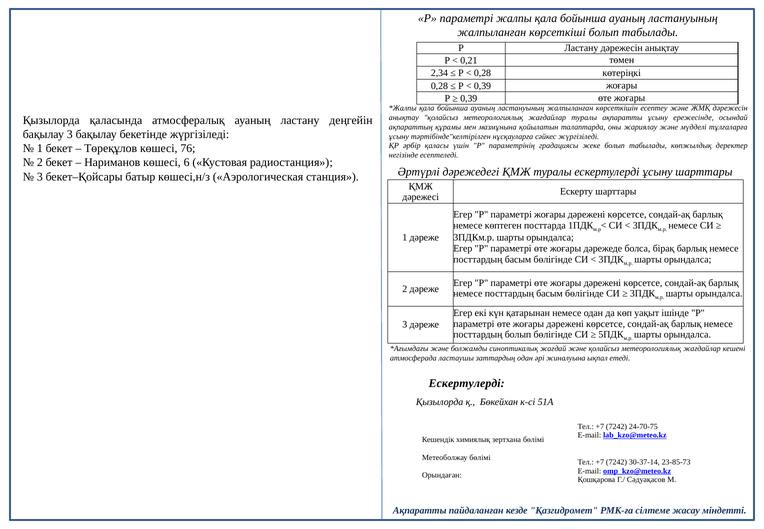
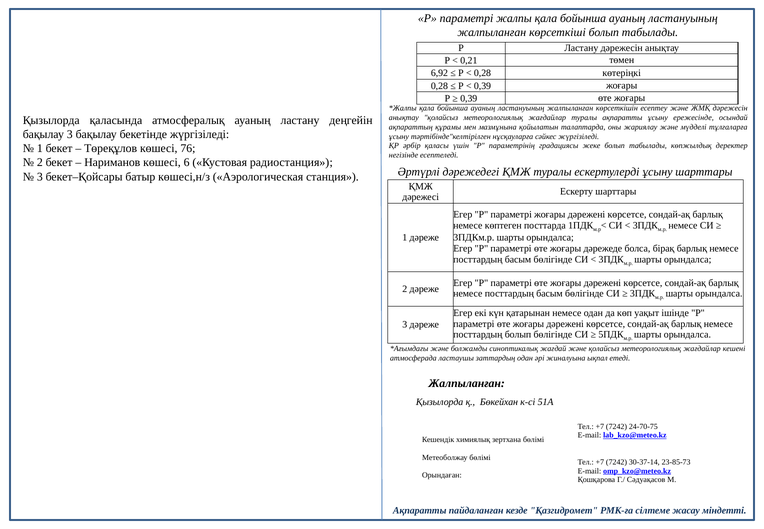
2,34: 2,34 -> 6,92 (439, 73)
Ескертулерді: Ескертулерді -> Жалпыланған (467, 383)
